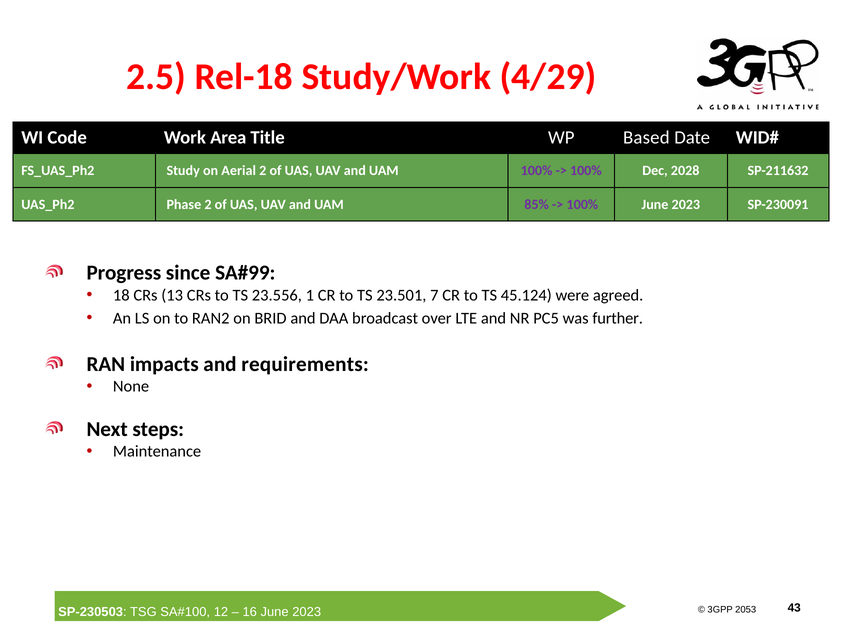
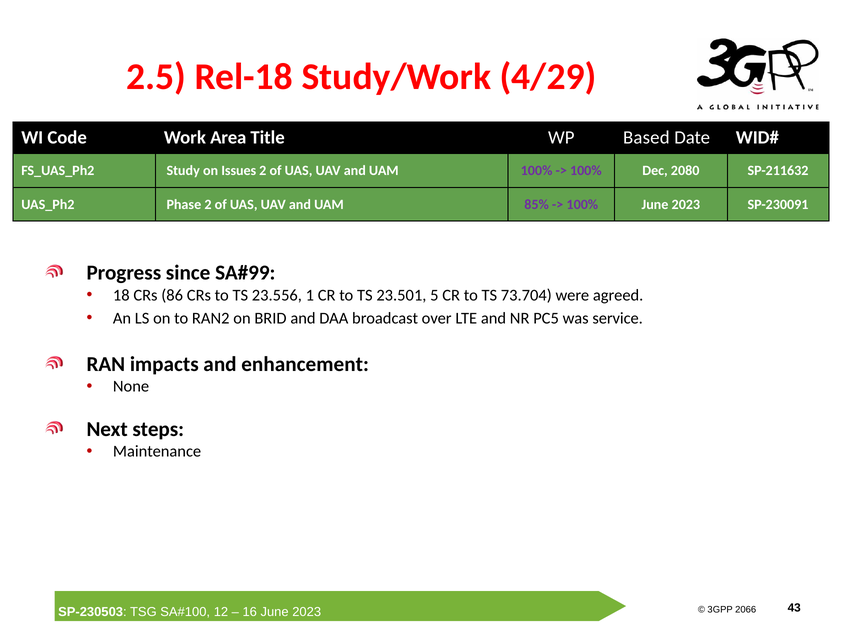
Aerial: Aerial -> Issues (239, 170)
2028: 2028 -> 2080 (685, 170)
13: 13 -> 86 (172, 295)
7: 7 -> 5 (434, 295)
45.124: 45.124 -> 73.704 (526, 295)
further: further -> service (618, 318)
requirements: requirements -> enhancement (305, 364)
2053: 2053 -> 2066 (746, 609)
